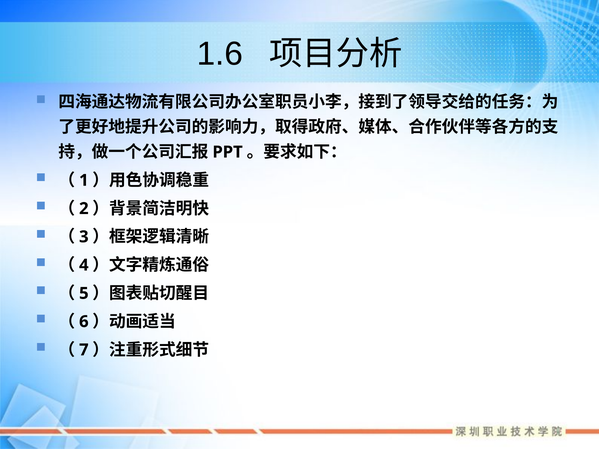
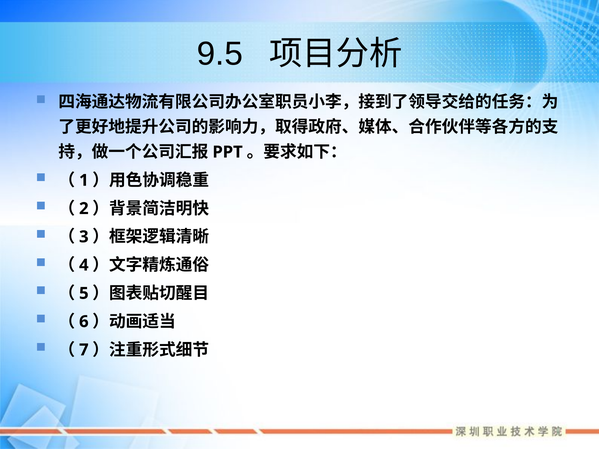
1.6: 1.6 -> 9.5 (220, 54)
